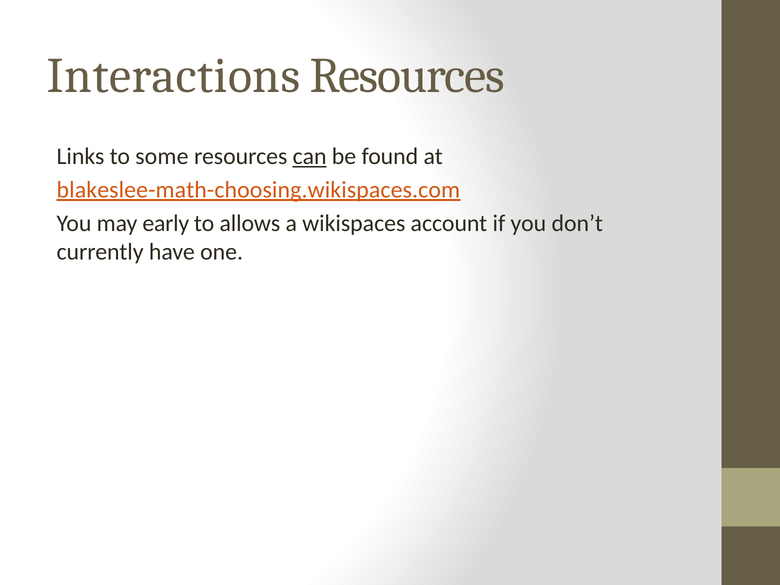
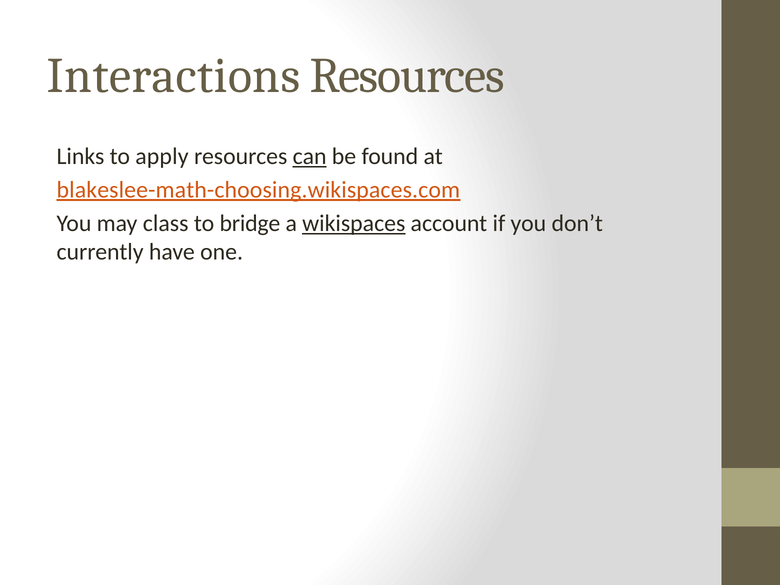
some: some -> apply (162, 156)
early: early -> class (166, 223)
allows: allows -> bridge (250, 223)
wikispaces underline: none -> present (354, 223)
